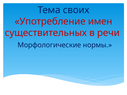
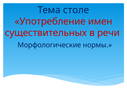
своих: своих -> столе (76, 10)
